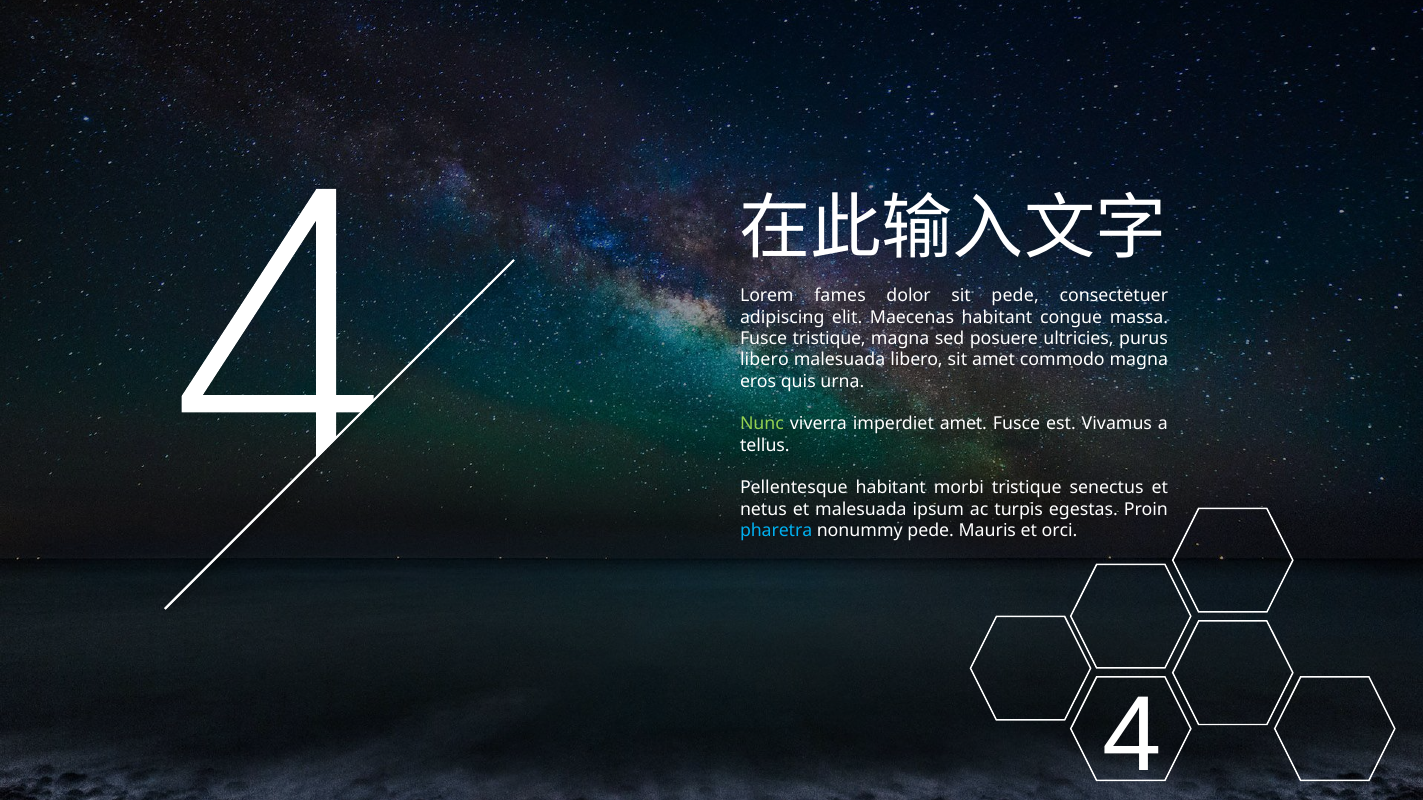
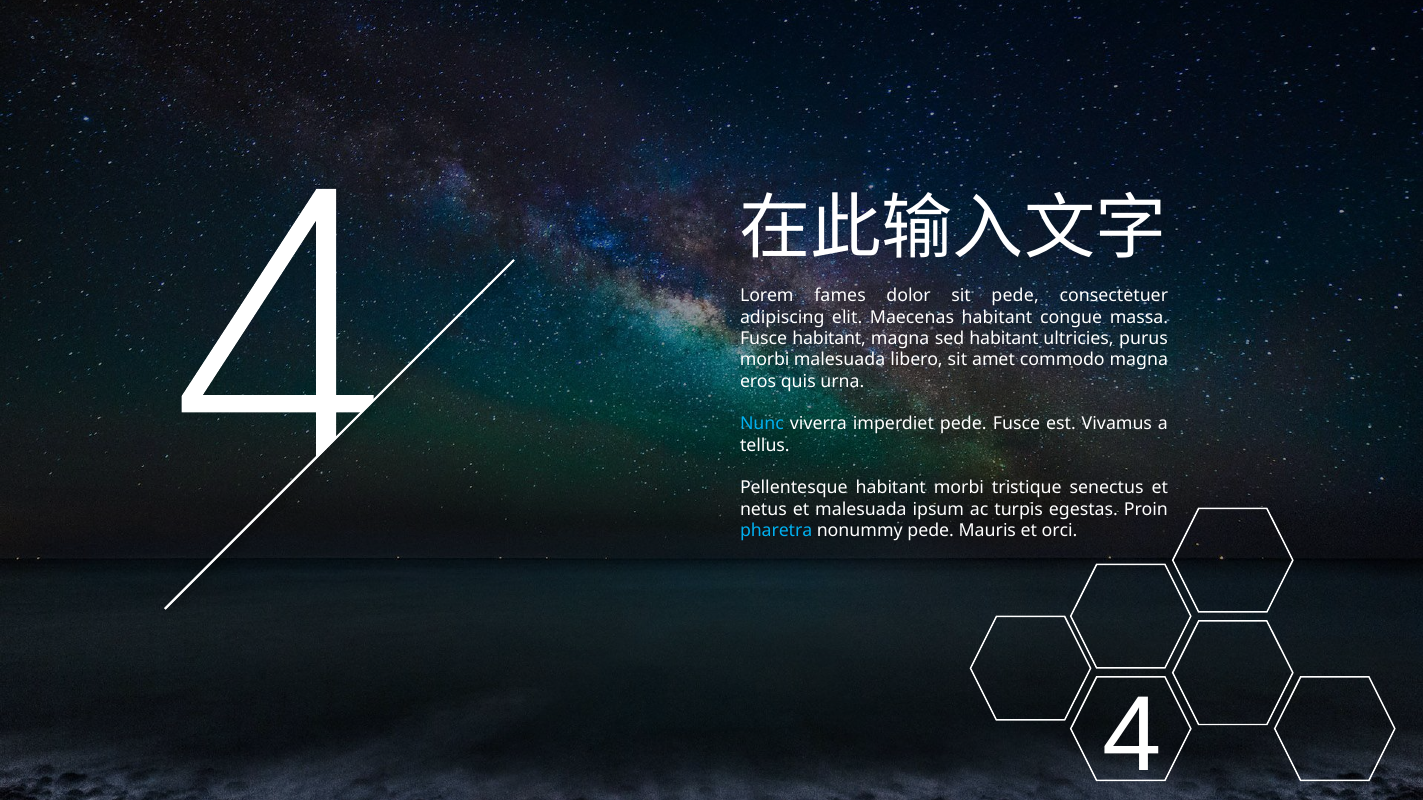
Fusce tristique: tristique -> habitant (829, 339)
sed posuere: posuere -> habitant (1004, 339)
libero: libero -> morbi (765, 360)
Nunc colour: light green -> light blue (762, 424)
imperdiet amet: amet -> pede (963, 424)
